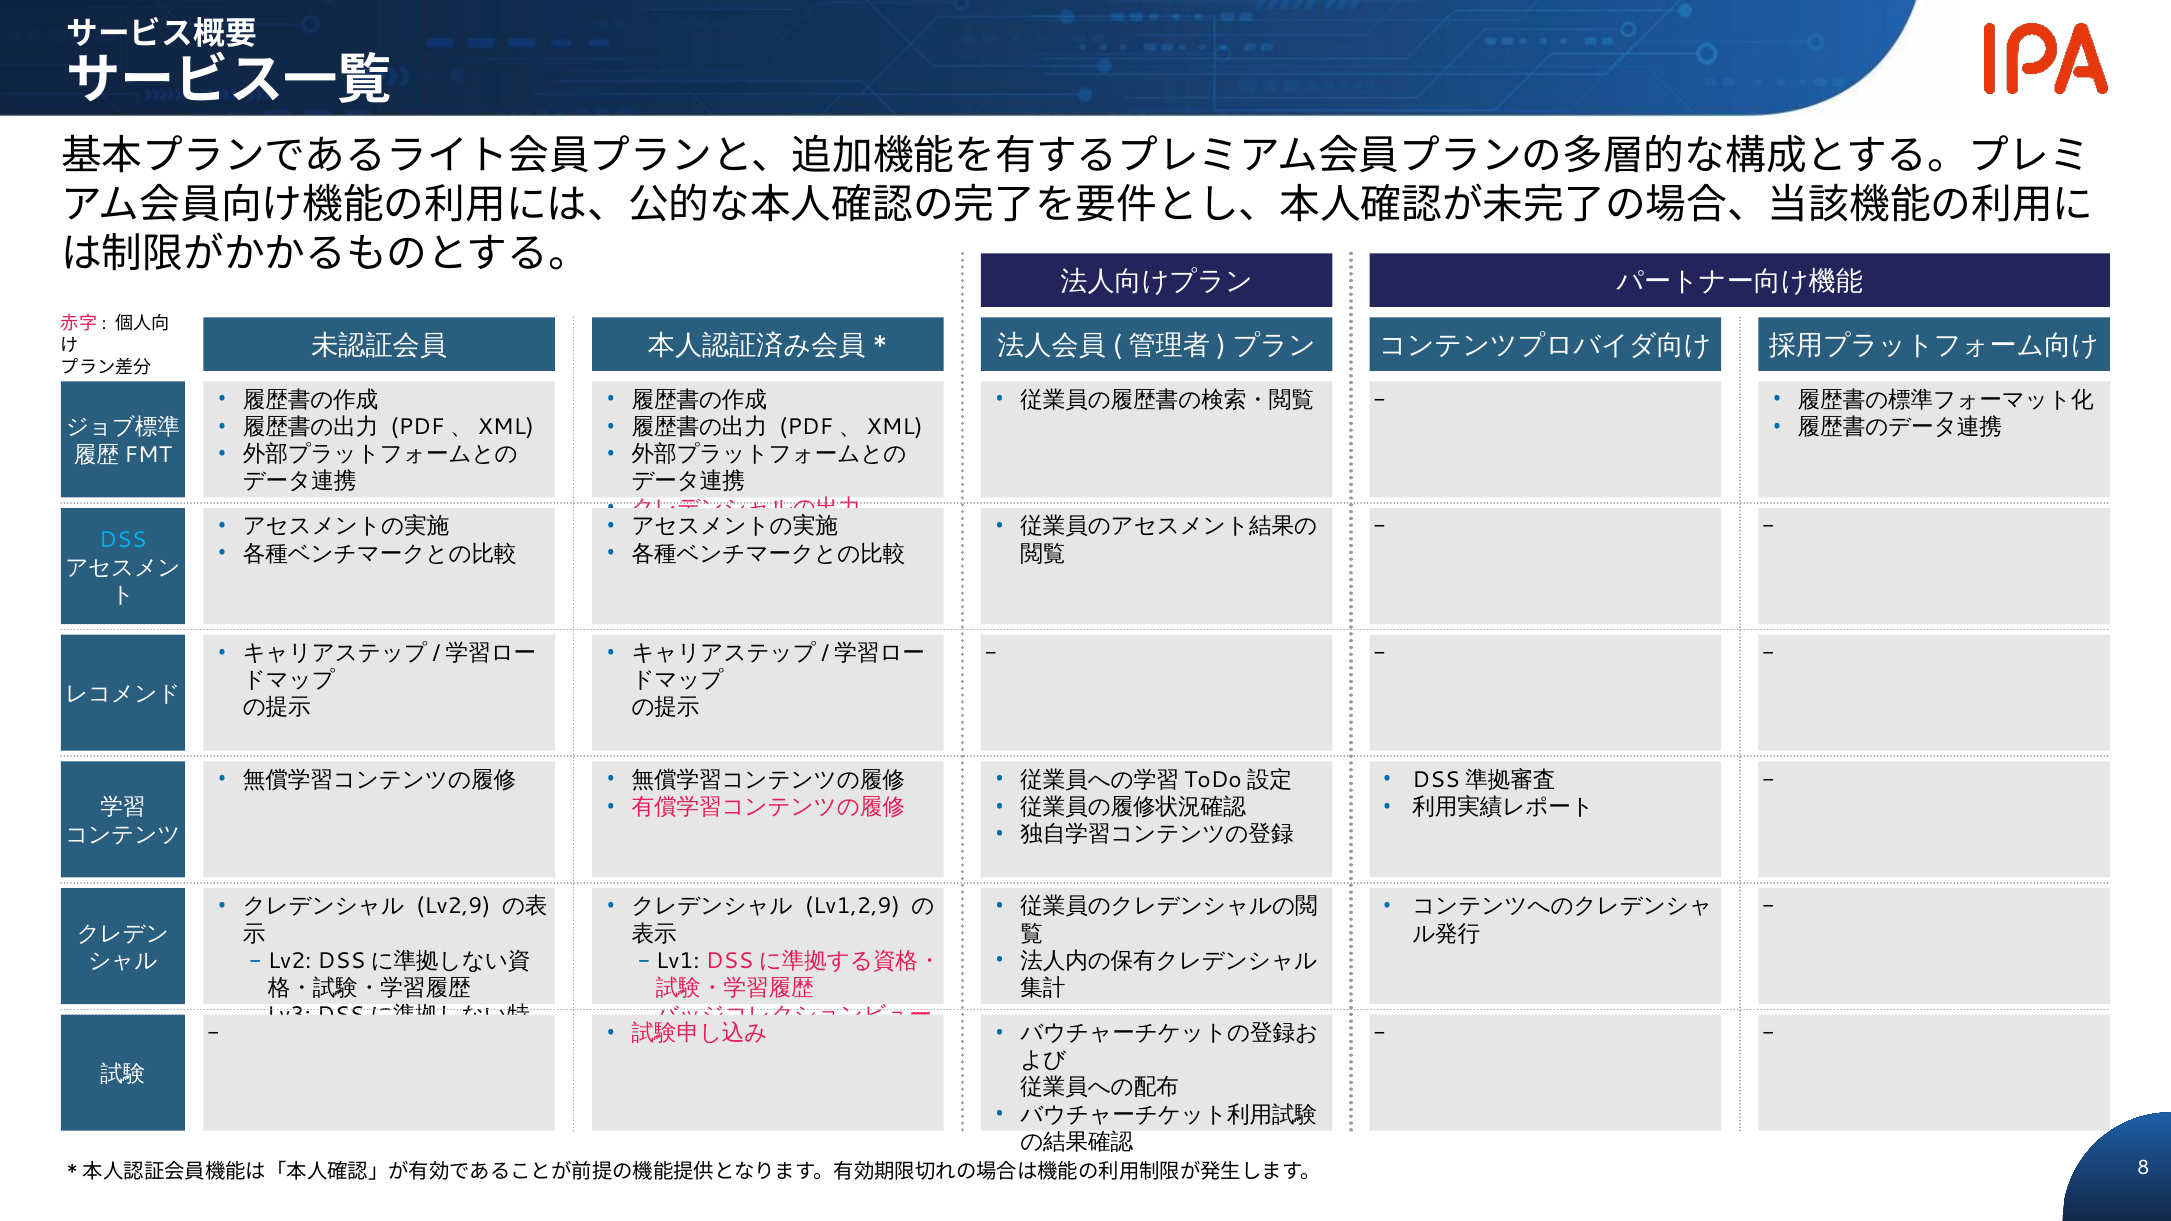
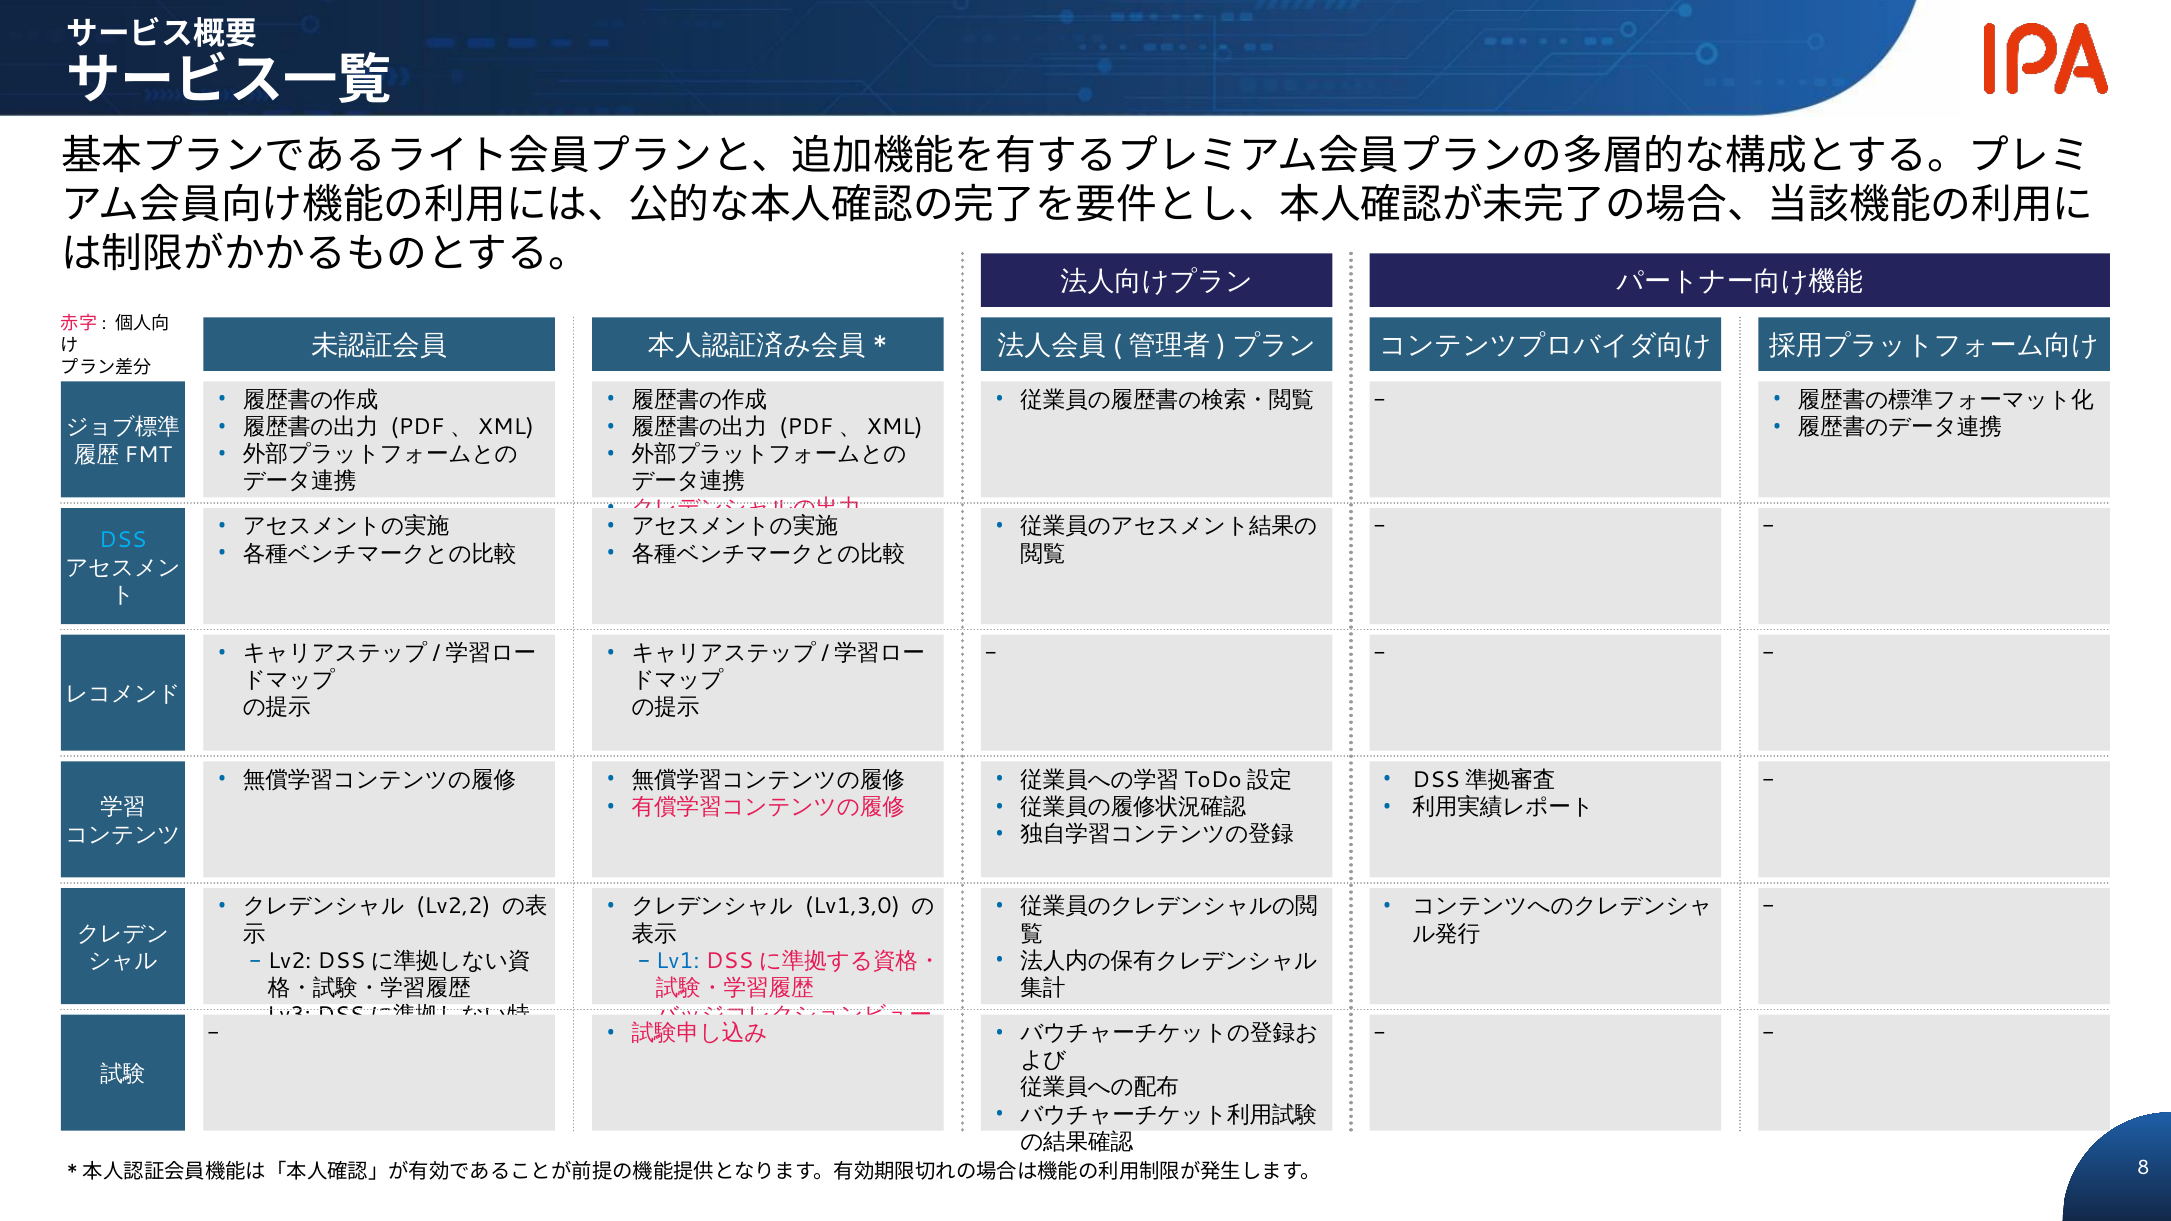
Lv2,9: Lv2,9 -> Lv2,2 (453, 907)
Lv1,2,9: Lv1,2,9 -> Lv1,3,0 (852, 907)
Lv1 colour: black -> blue (678, 961)
